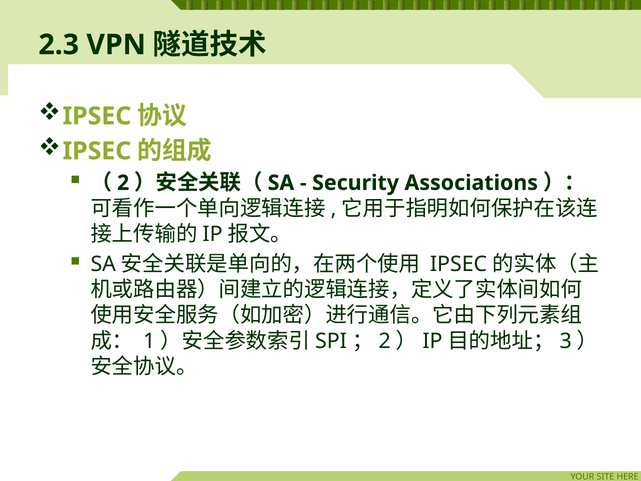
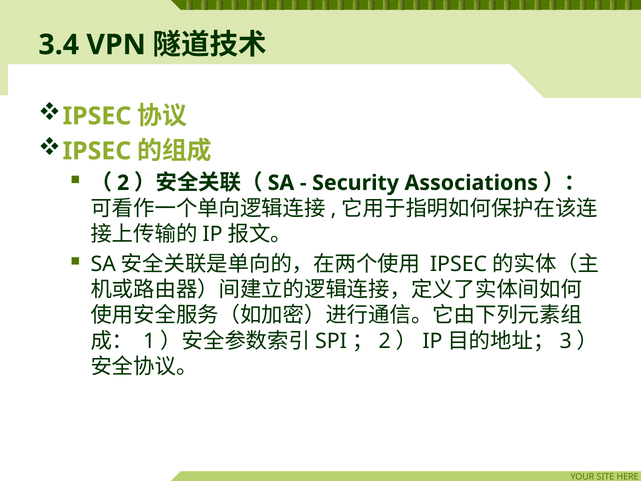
2.3: 2.3 -> 3.4 (59, 45)
